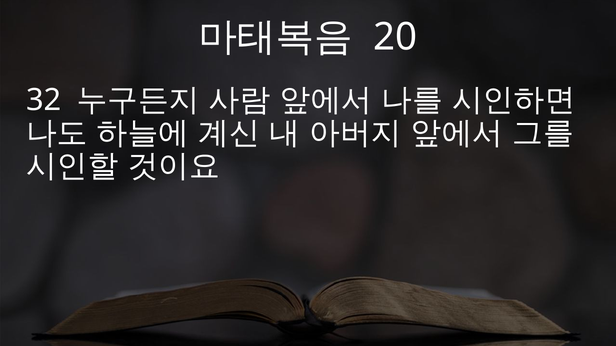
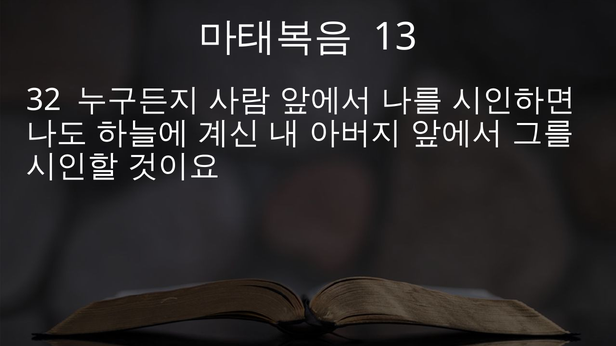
20: 20 -> 13 (395, 37)
